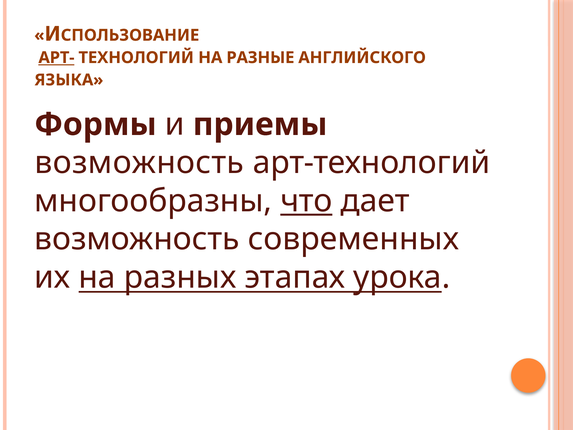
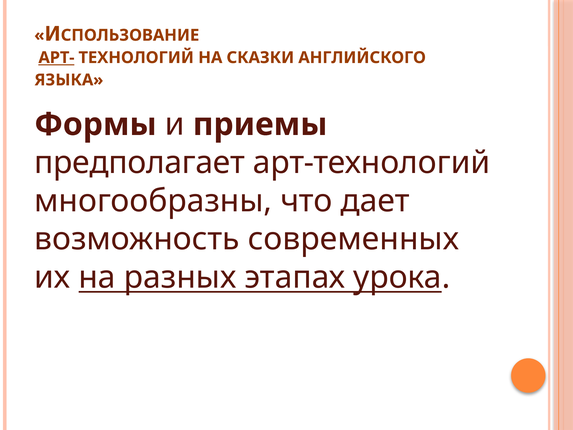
РАЗНЫЕ: РАЗНЫЕ -> СКАЗКИ (260, 58)
возможность: возможность -> предполагает (140, 163)
что underline: present -> none (306, 201)
